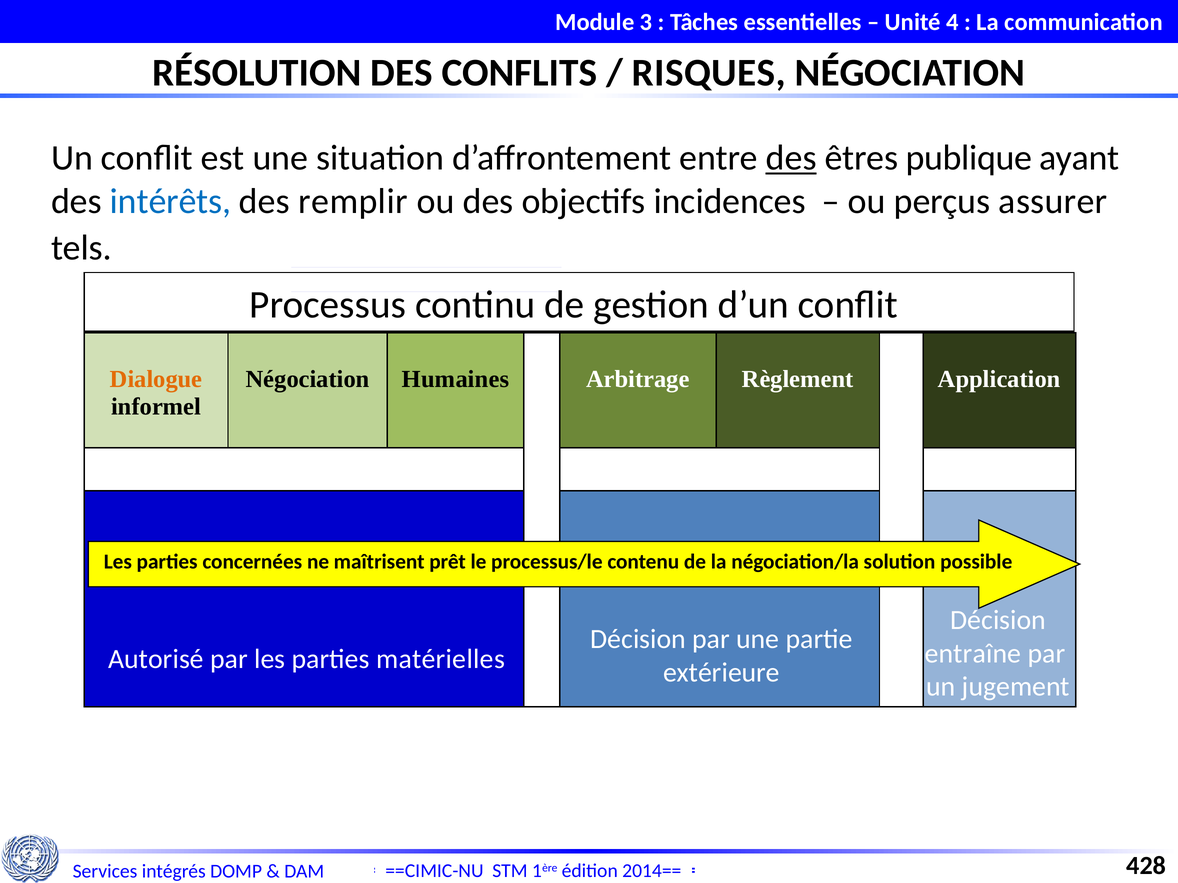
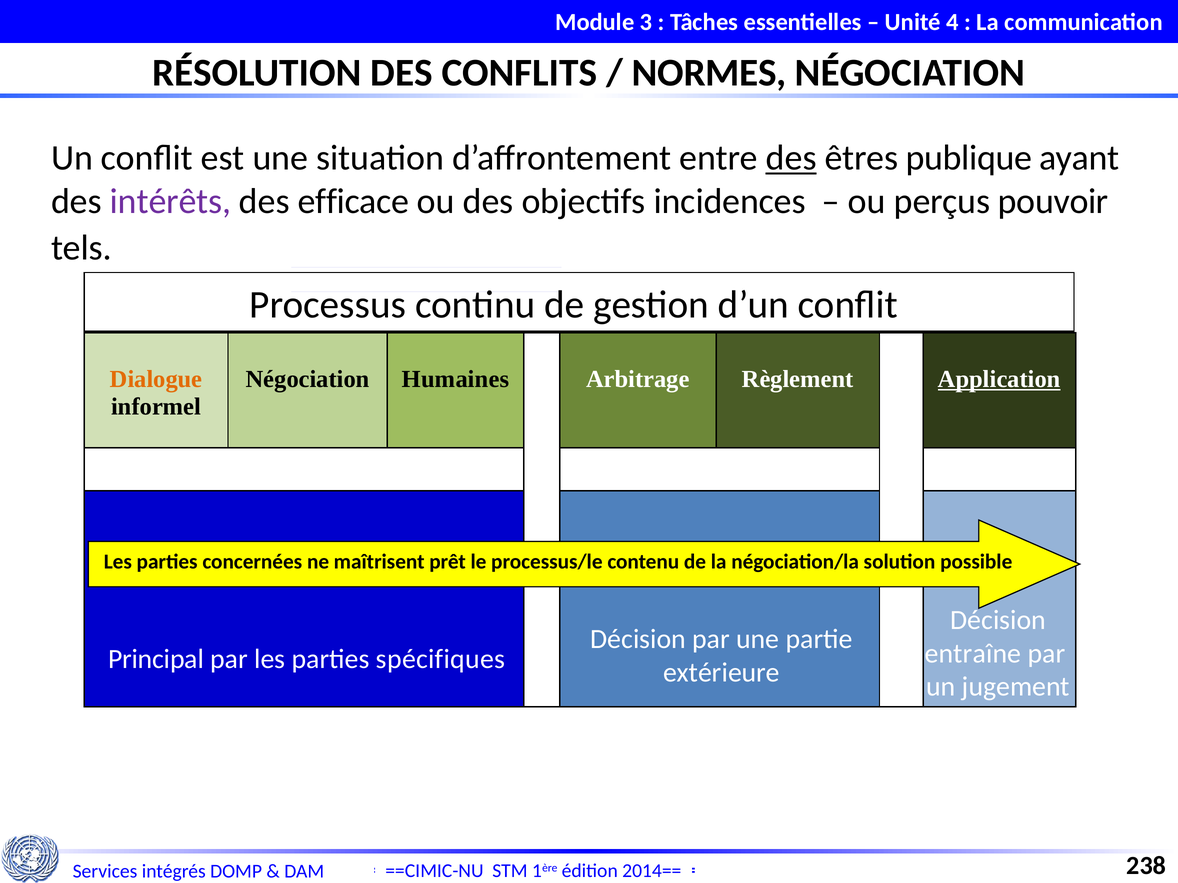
RISQUES: RISQUES -> NORMES (709, 73)
intérêts colour: blue -> purple (170, 201)
remplir: remplir -> efficace (353, 201)
assurer: assurer -> pouvoir (1053, 201)
Application underline: none -> present (999, 380)
Autorisé: Autorisé -> Principal (156, 659)
matérielles: matérielles -> spécifiques (440, 659)
428: 428 -> 238 (1146, 866)
